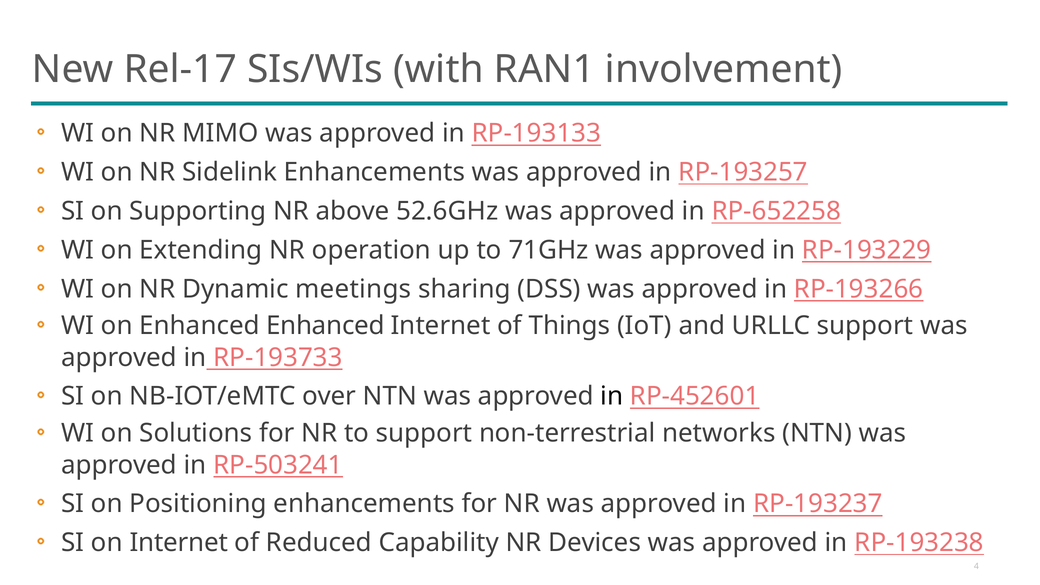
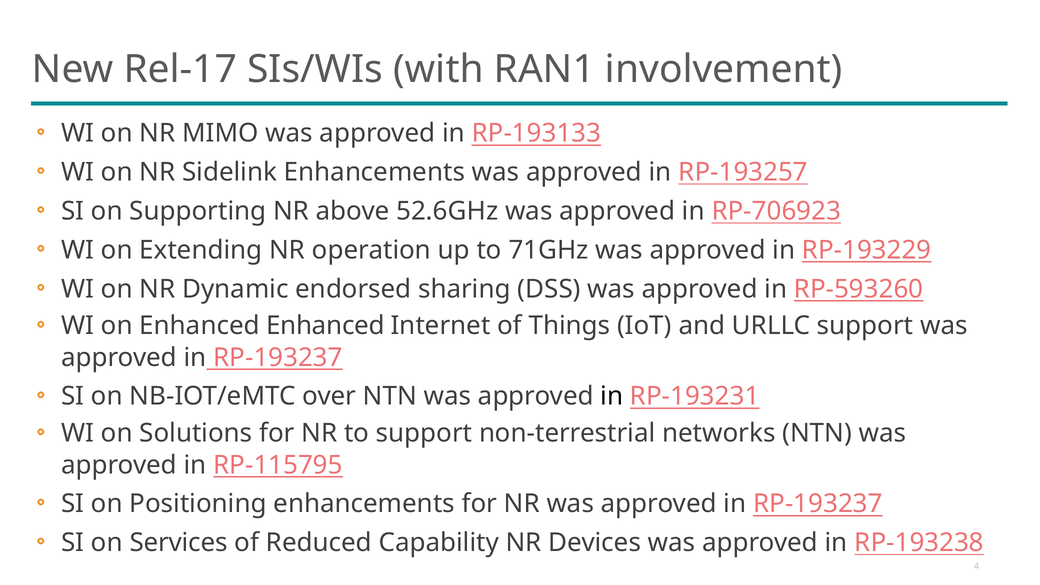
RP-652258: RP-652258 -> RP-706923 (776, 211)
meetings: meetings -> endorsed (353, 289)
RP-193266: RP-193266 -> RP-593260 (859, 289)
RP-193733: RP-193733 -> RP-193237 (278, 358)
RP-452601: RP-452601 -> RP-193231 (695, 397)
RP-503241: RP-503241 -> RP-115795 (278, 465)
on Internet: Internet -> Services (179, 543)
